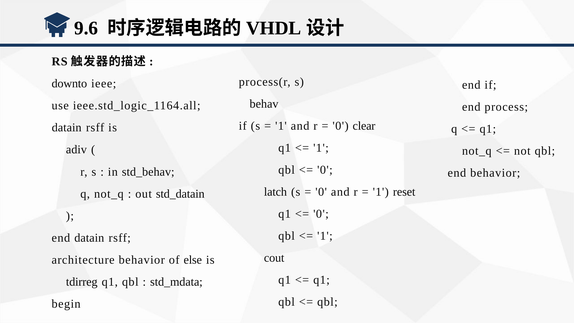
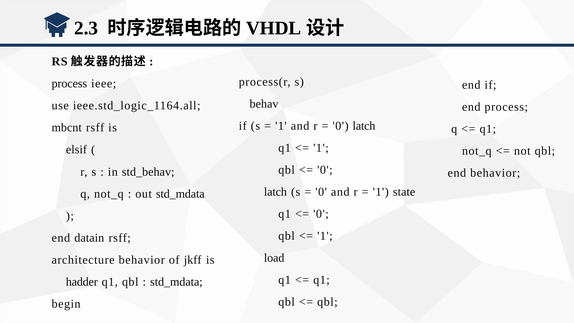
9.6: 9.6 -> 2.3 (86, 28)
downto: downto -> process (69, 84)
clear: clear -> latch (364, 126)
datain: datain -> mbcnt (67, 128)
adiv: adiv -> elsif (76, 150)
reset: reset -> state (404, 192)
out std_datain: std_datain -> std_mdata (180, 194)
cout: cout -> load (274, 258)
else: else -> jkff (193, 260)
tdirreg: tdirreg -> hadder (82, 282)
